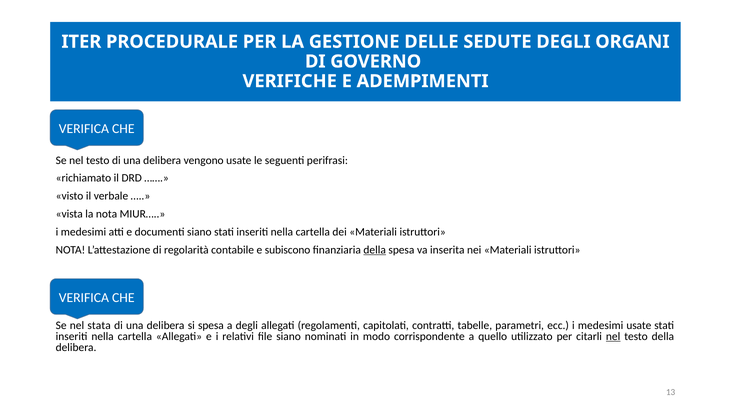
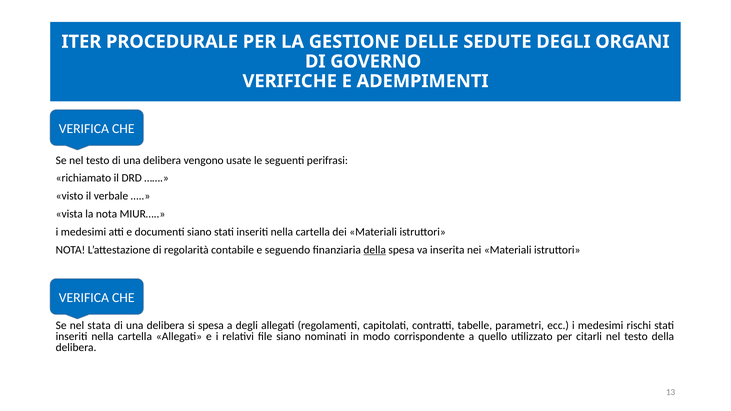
subiscono: subiscono -> seguendo (288, 250)
medesimi usate: usate -> rischi (639, 325)
nel underline: present -> none (613, 337)
